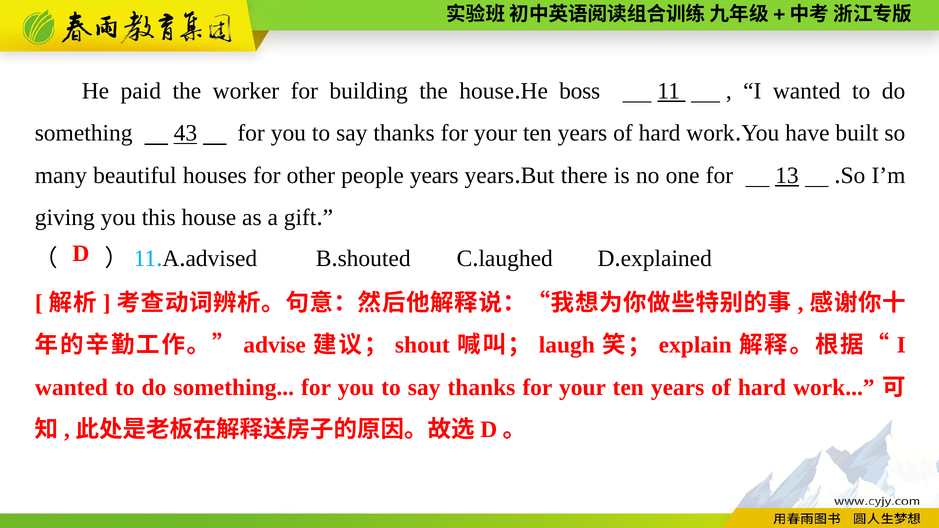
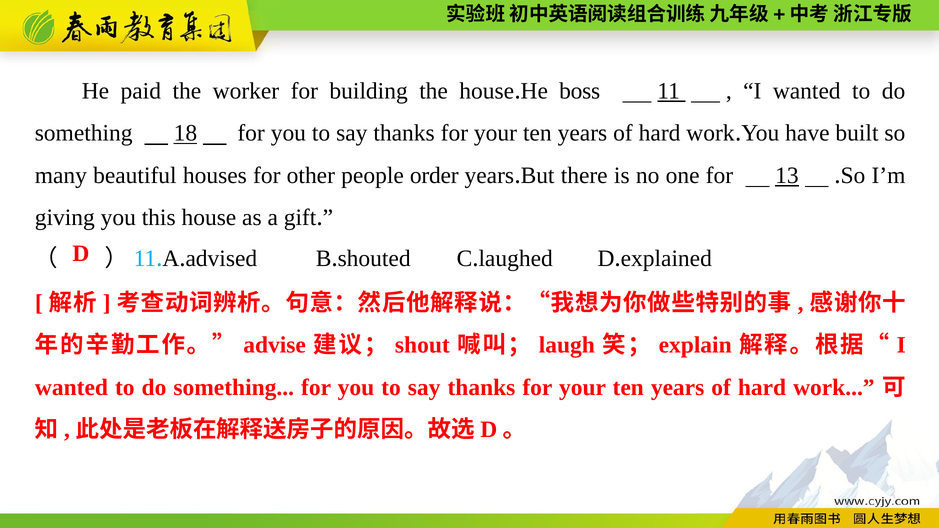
43: 43 -> 18 (185, 133)
people years: years -> order (434, 175)
